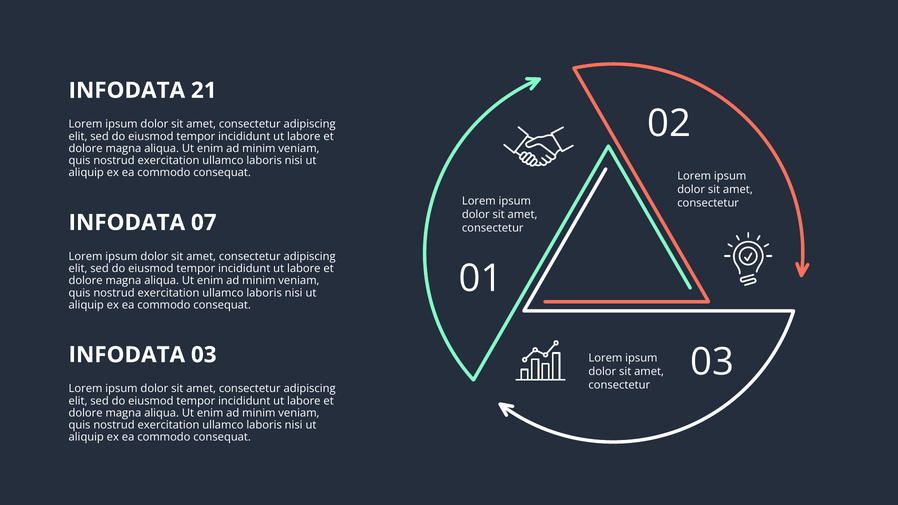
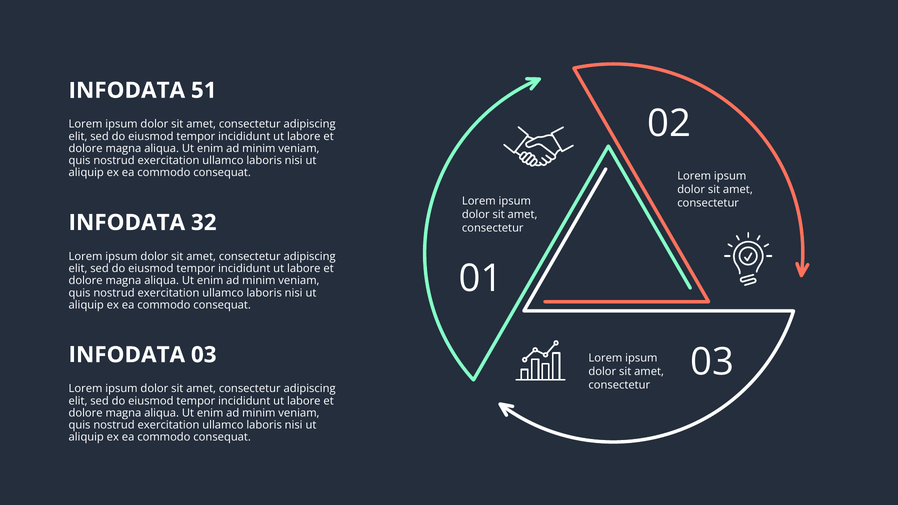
21: 21 -> 51 (204, 90)
07: 07 -> 32 (204, 223)
